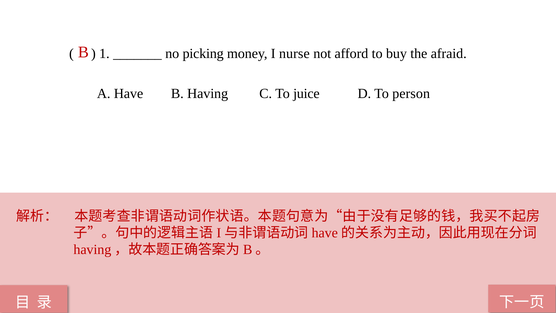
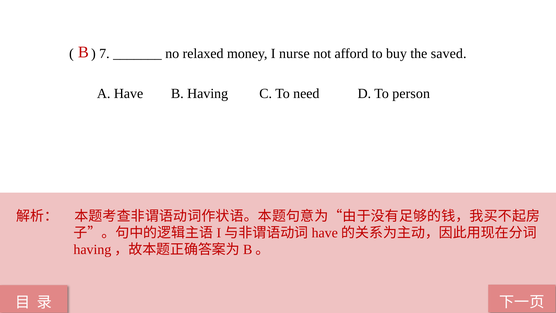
1: 1 -> 7 (104, 53)
picking: picking -> relaxed (203, 53)
afraid: afraid -> saved (449, 53)
juice: juice -> need (306, 94)
